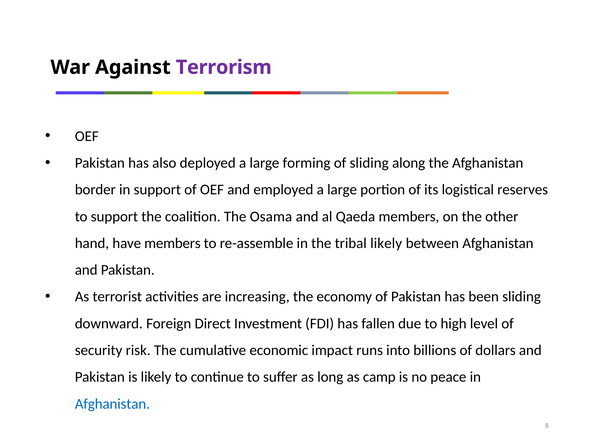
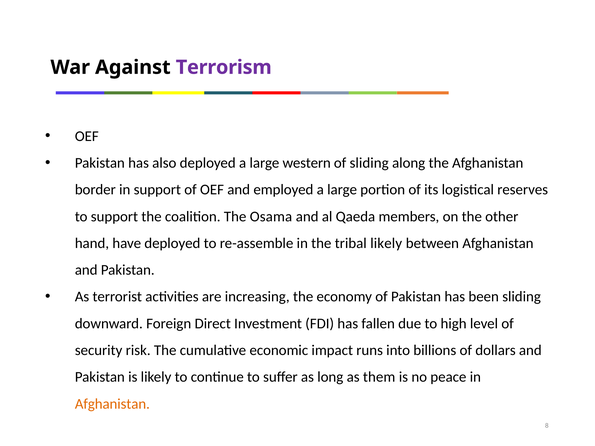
forming: forming -> western (307, 163)
have members: members -> deployed (172, 243)
camp: camp -> them (379, 377)
Afghanistan colour: blue -> orange (112, 404)
